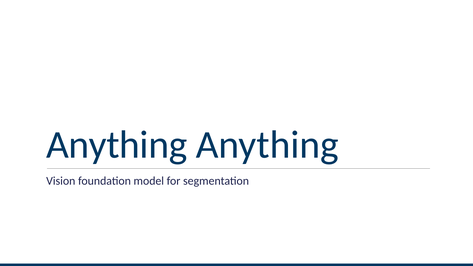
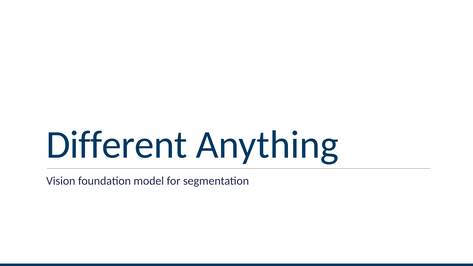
Anything: Anything -> Different (117, 145)
